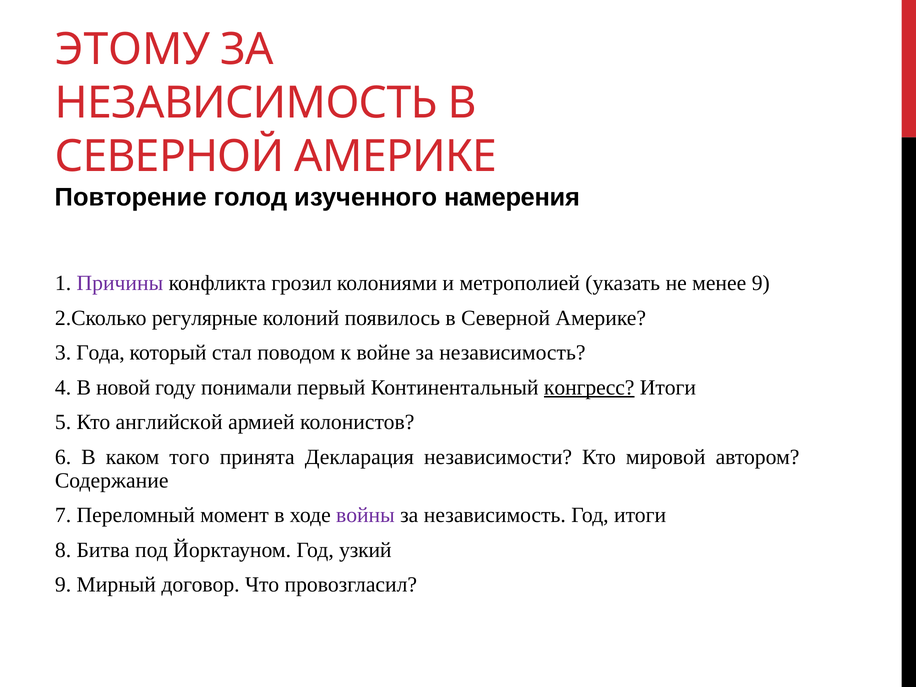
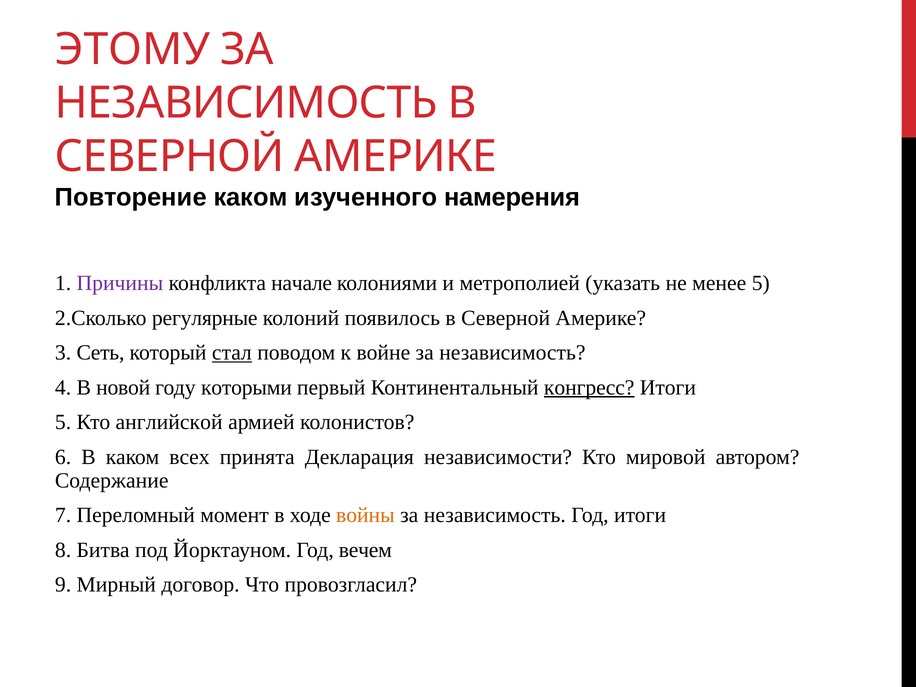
Повторение голод: голод -> каком (251, 197)
грозил: грозил -> начале (302, 283)
менее 9: 9 -> 5 (761, 283)
Года: Года -> Сеть (100, 353)
стал underline: none -> present (232, 353)
понимали: понимали -> которыми (246, 388)
того: того -> всех (189, 457)
войны colour: purple -> orange (365, 515)
узкий: узкий -> вечем (365, 550)
